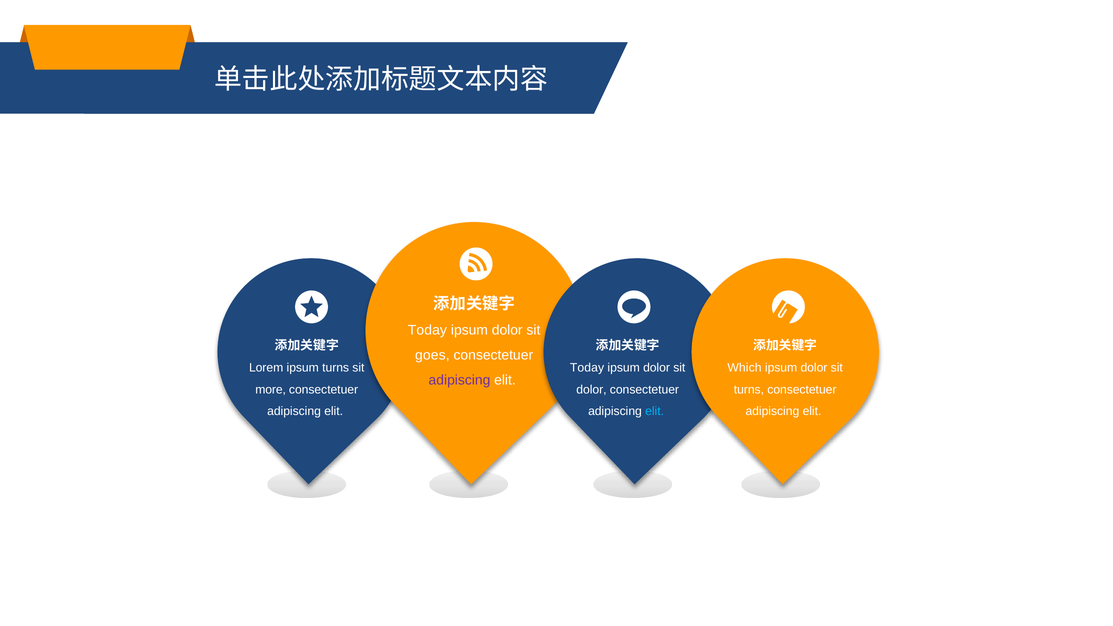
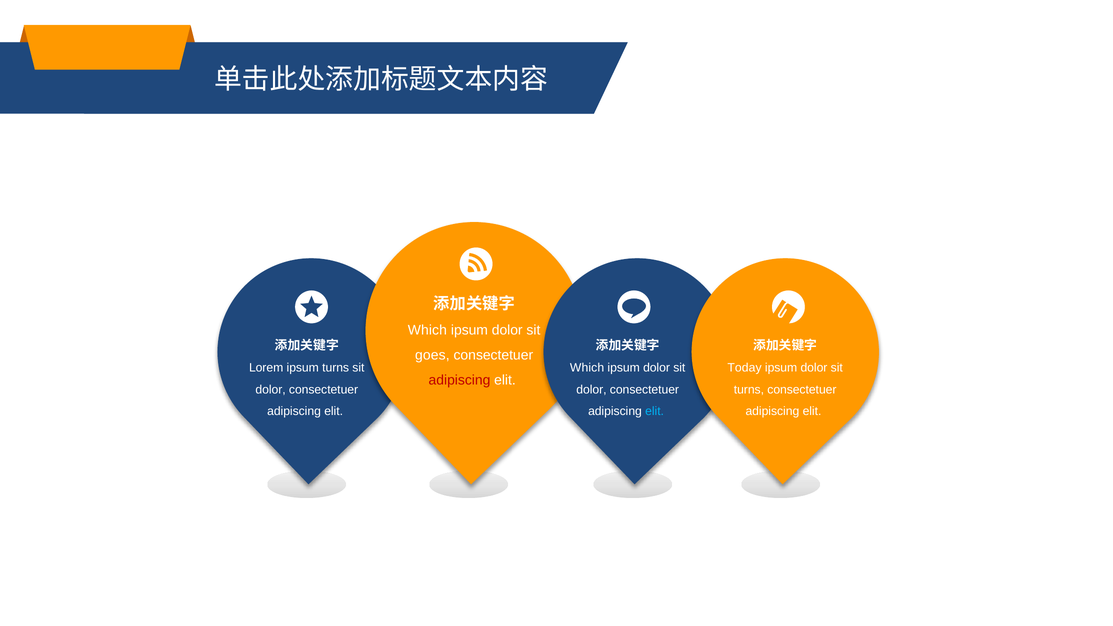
Today: Today -> Which (427, 330)
Today: Today -> Which (587, 368)
Which: Which -> Today (745, 368)
adipiscing colour: purple -> red (459, 380)
more: more -> dolor (271, 390)
